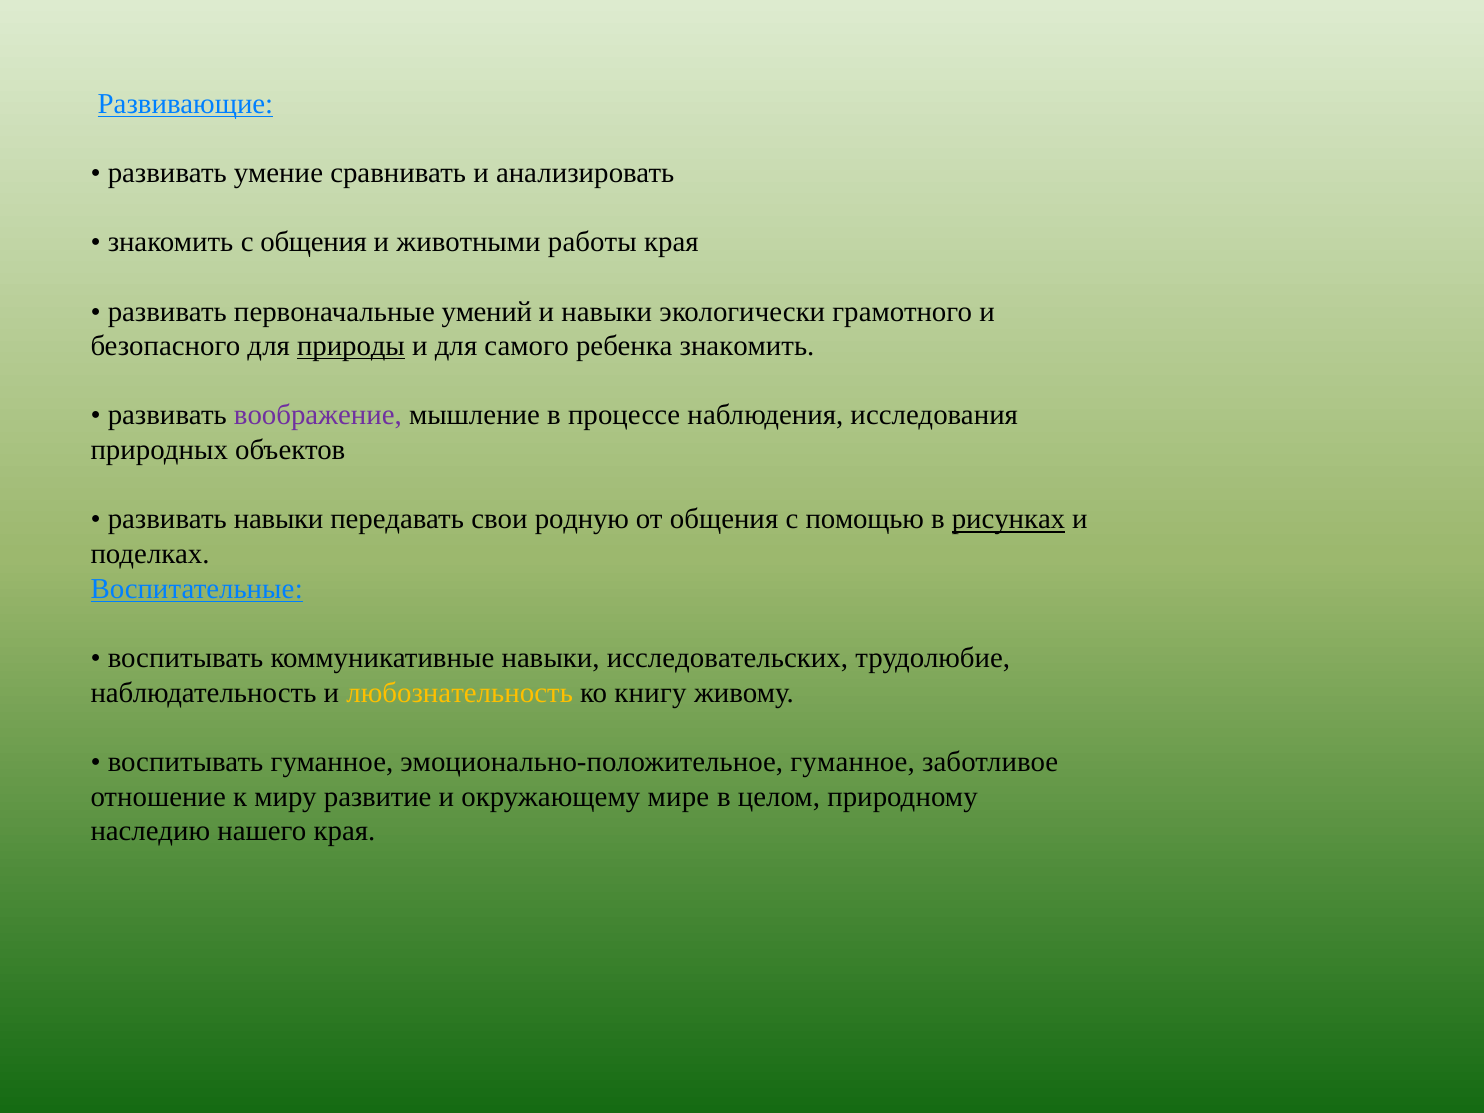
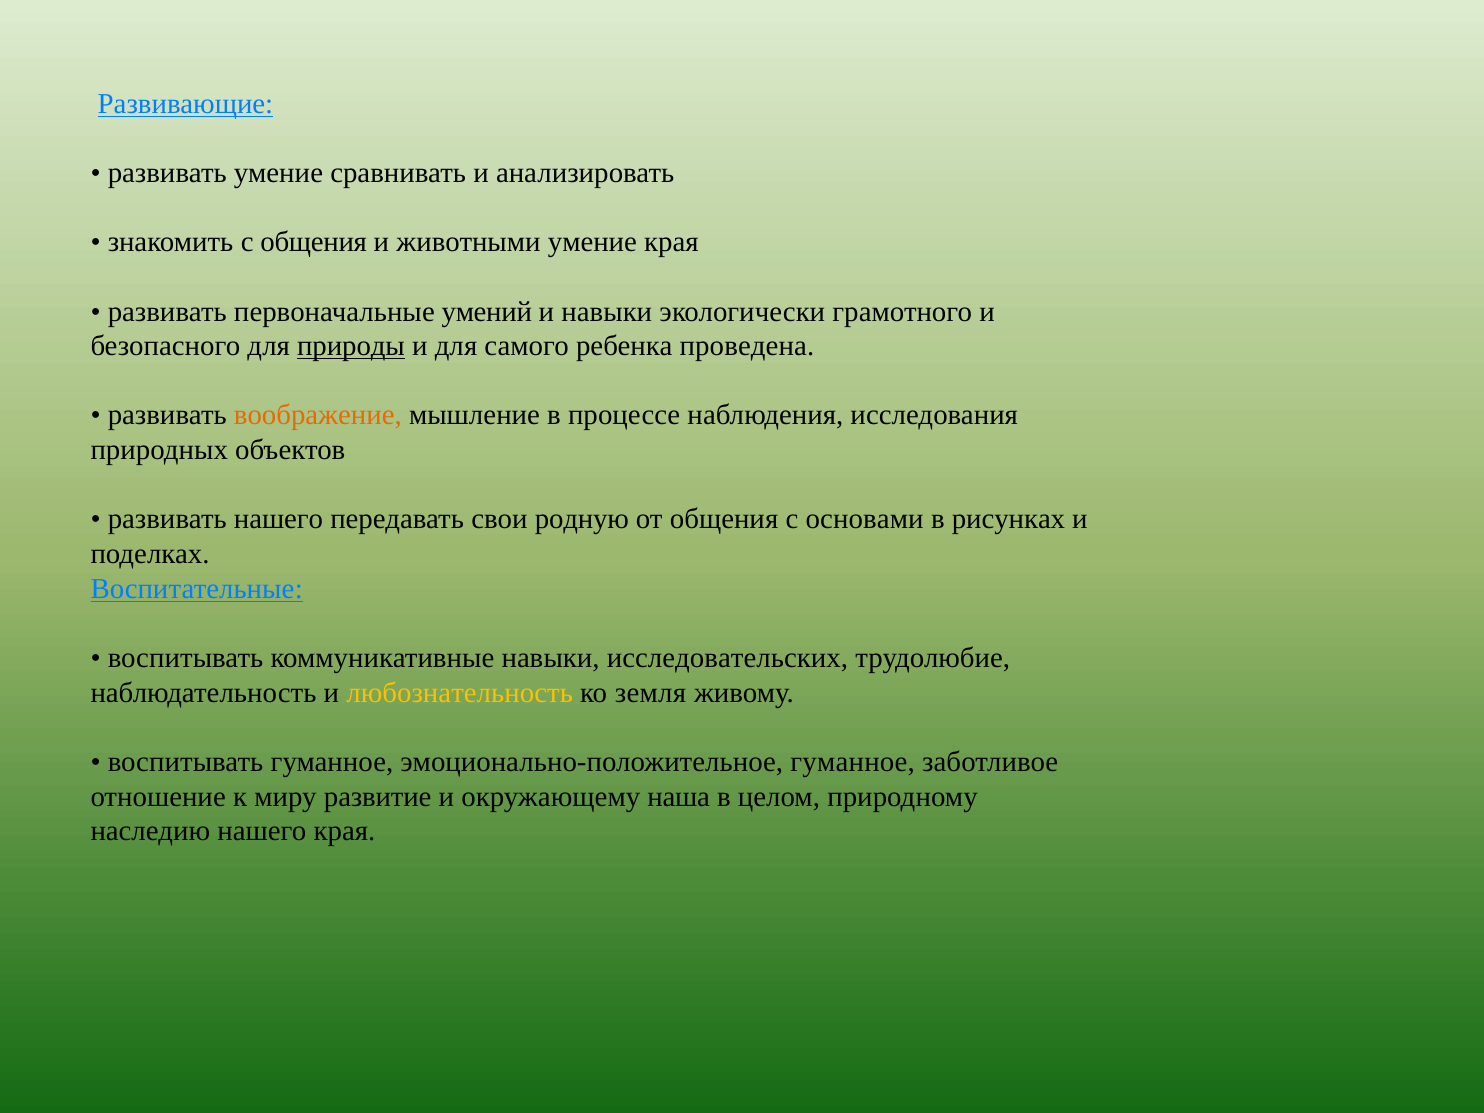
животными работы: работы -> умение (592, 242)
ребенка знакомить: знакомить -> проведена (747, 346)
воображение colour: purple -> orange (318, 415)
развивать навыки: навыки -> нашего (279, 519)
помощью: помощью -> основами (865, 519)
рисунках underline: present -> none (1009, 519)
книгу: книгу -> земля (650, 693)
мире: мире -> наша (679, 797)
